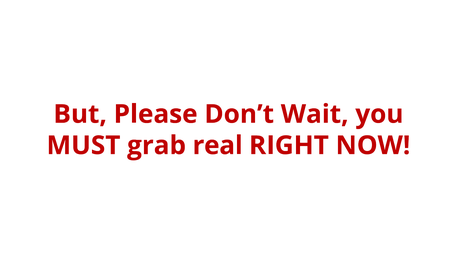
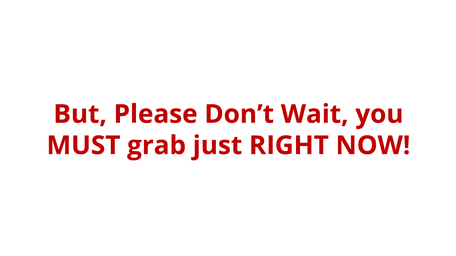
real: real -> just (218, 146)
